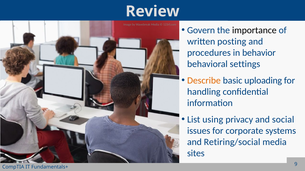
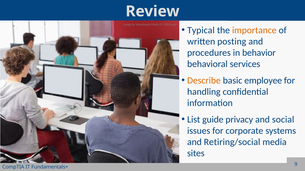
Govern: Govern -> Typical (201, 30)
importance colour: black -> orange (254, 30)
settings: settings -> services (245, 64)
uploading: uploading -> employee (263, 81)
using: using -> guide (213, 120)
